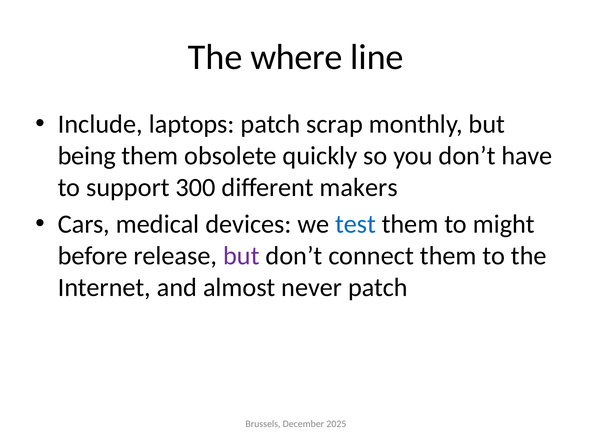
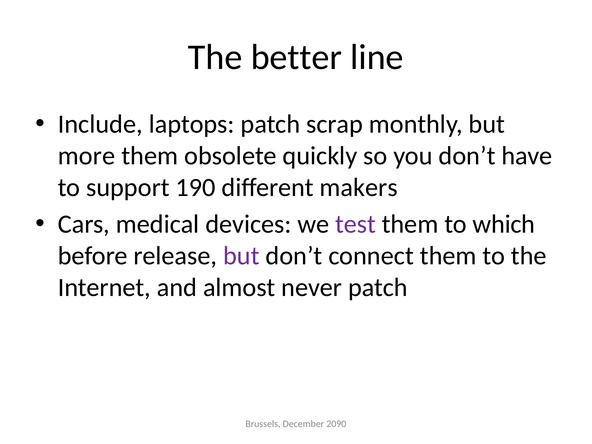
where: where -> better (296, 57)
being: being -> more (87, 156)
300: 300 -> 190 (196, 187)
test colour: blue -> purple (356, 224)
might: might -> which (504, 224)
2025: 2025 -> 2090 (336, 424)
